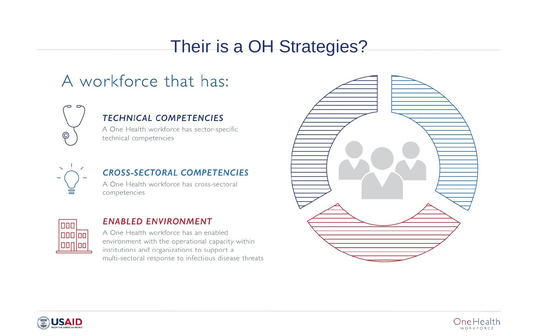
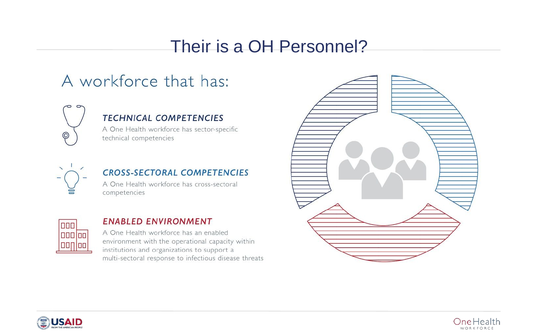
Strategies: Strategies -> Personnel (324, 47)
